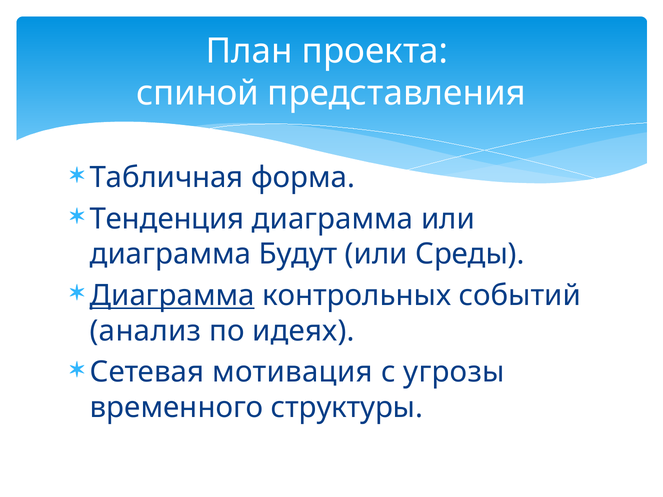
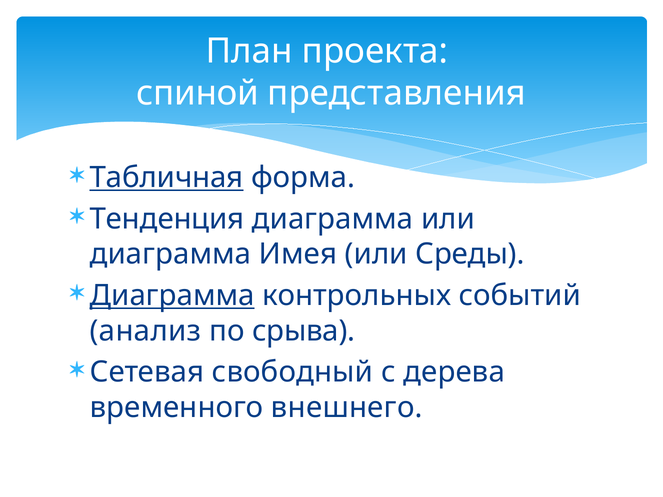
Табличная underline: none -> present (167, 178)
Будут: Будут -> Имея (298, 254)
идеях: идеях -> срыва (304, 331)
мотивация: мотивация -> свободный (293, 372)
угрозы: угрозы -> дерева (454, 372)
структуры: структуры -> внешнего (347, 408)
